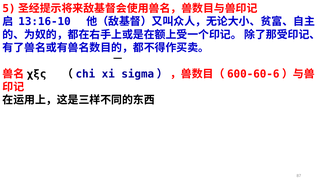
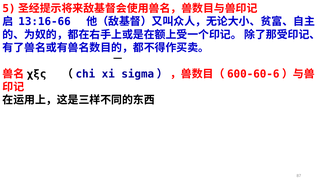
13:16-10: 13:16-10 -> 13:16-66 (45, 22)
